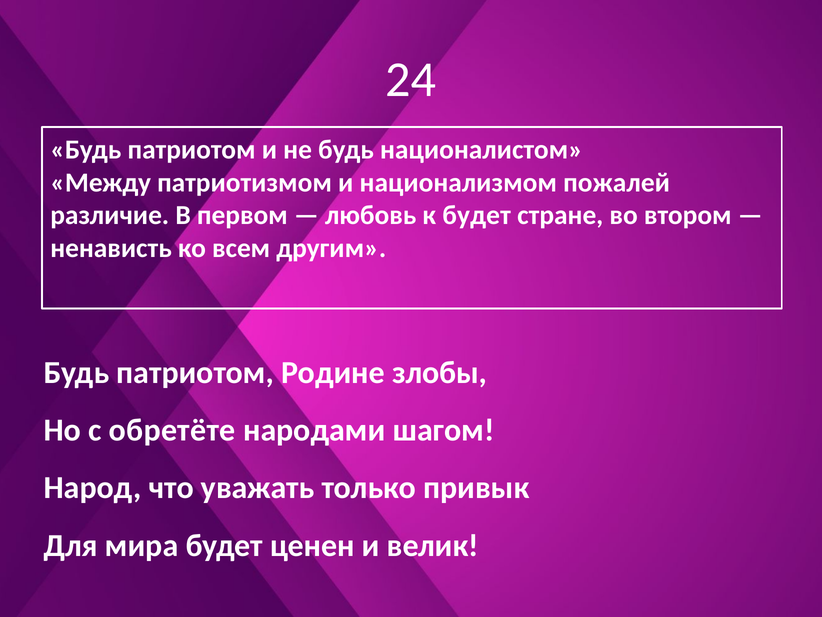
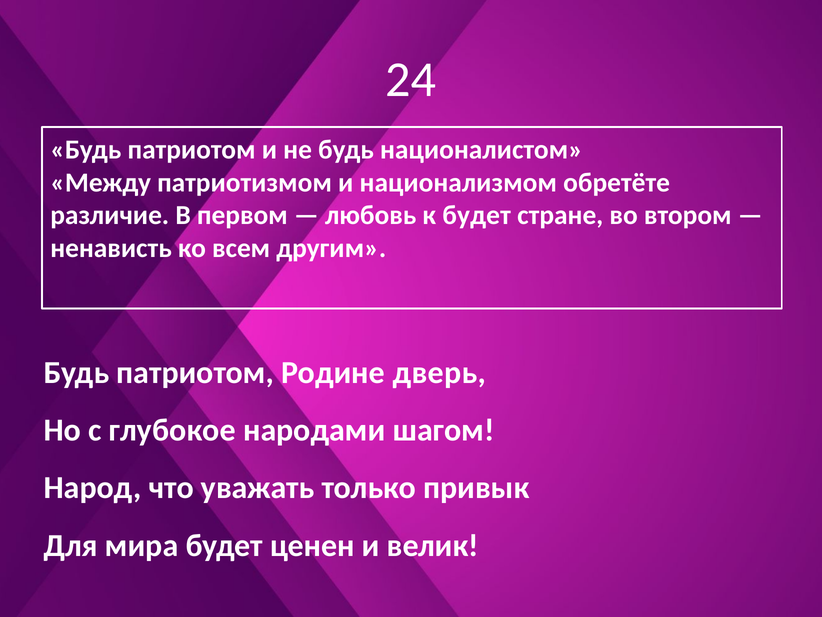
пожалей: пожалей -> обретёте (617, 182)
злобы: злобы -> дверь (439, 372)
обретёте: обретёте -> глубокое (172, 430)
